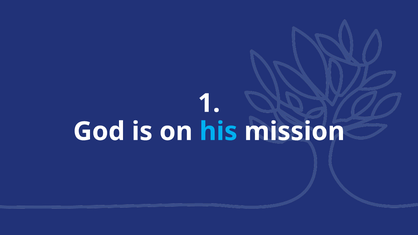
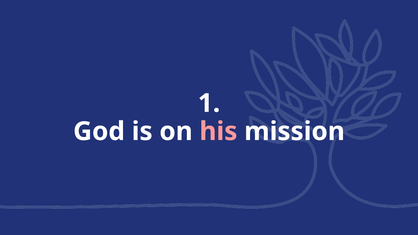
his colour: light blue -> pink (218, 132)
